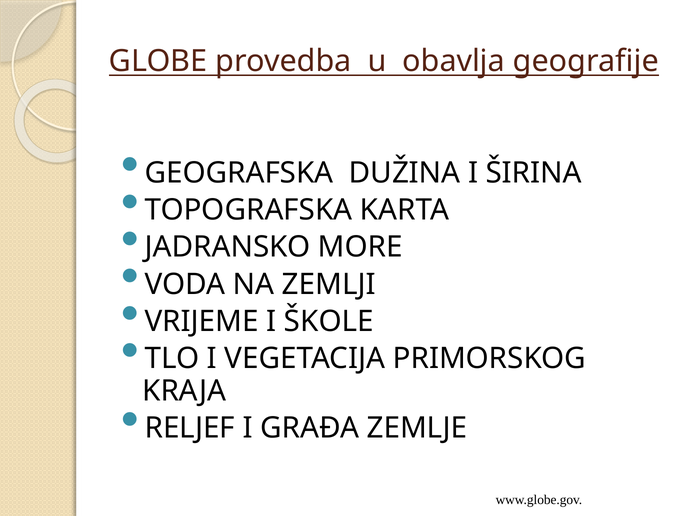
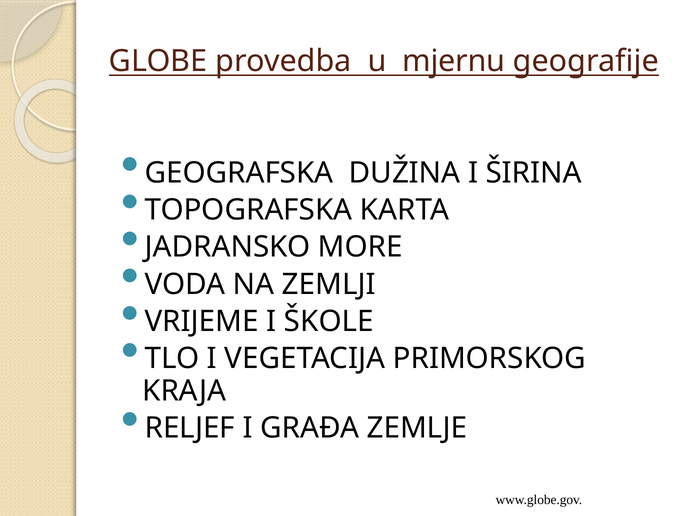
obavlja: obavlja -> mjernu (454, 61)
